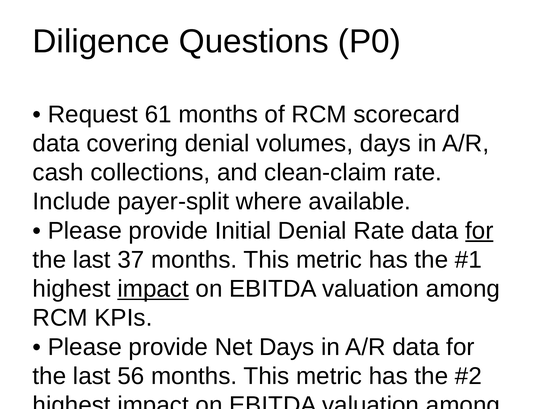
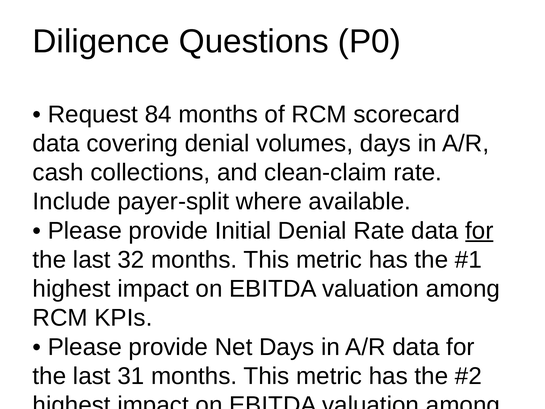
61: 61 -> 84 (158, 114)
37: 37 -> 32 (131, 260)
impact underline: present -> none (153, 289)
56: 56 -> 31 (131, 376)
